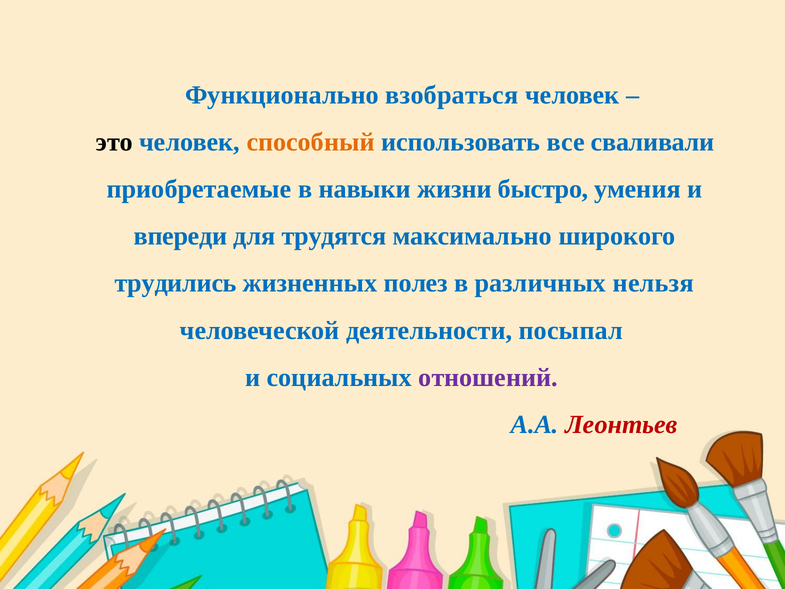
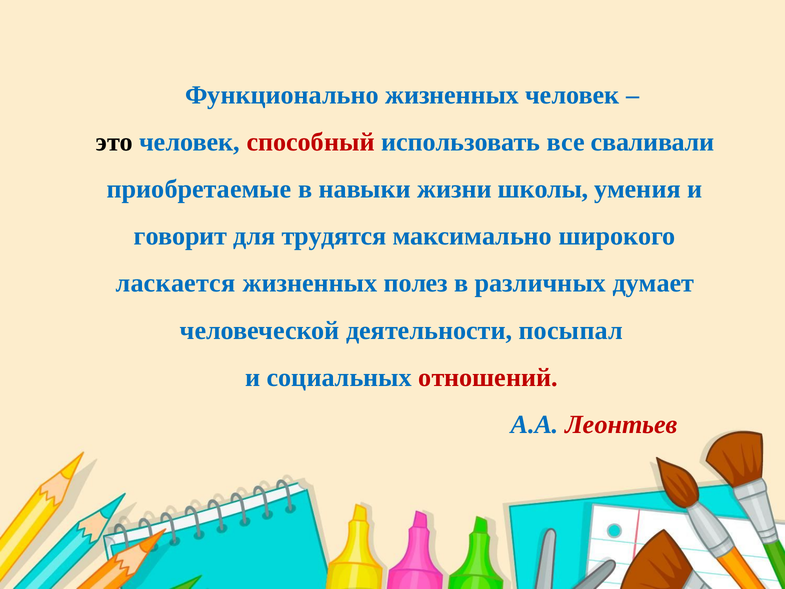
Функционально взобраться: взобраться -> жизненных (452, 95)
способный colour: orange -> red (311, 142)
быстро: быстро -> школы (543, 189)
впереди: впереди -> говорит (180, 236)
трудились: трудились -> ласкается (175, 283)
нельзя: нельзя -> думает (653, 283)
отношений colour: purple -> red (488, 377)
